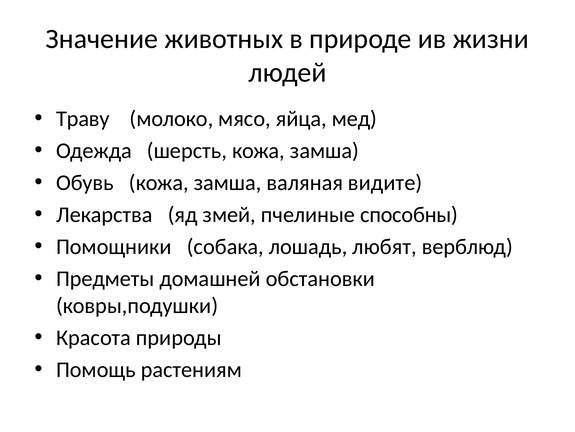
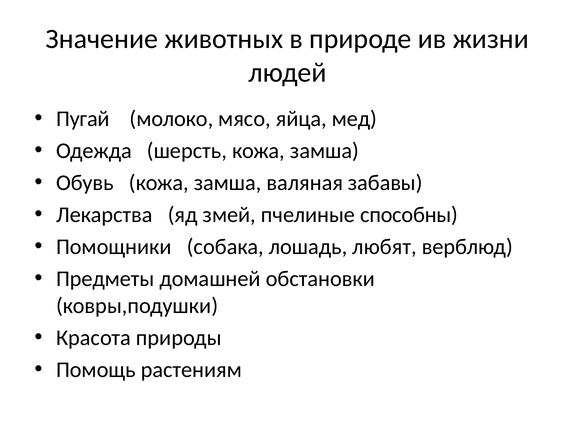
Траву: Траву -> Пугай (83, 118)
видите: видите -> забавы (385, 182)
